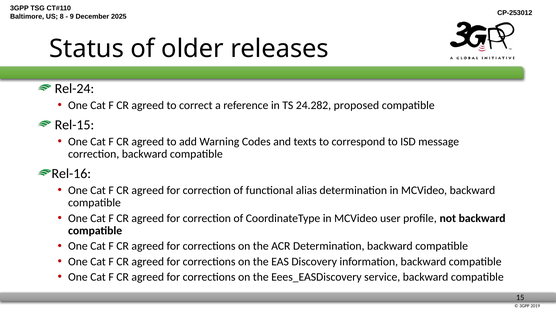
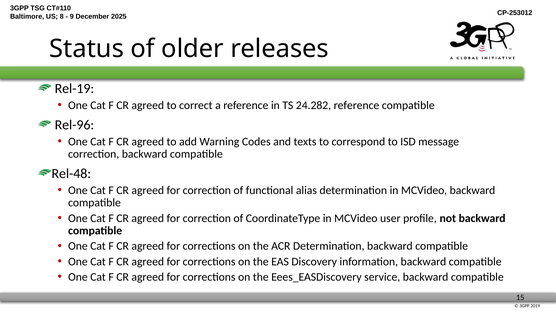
Rel-24: Rel-24 -> Rel-19 (74, 89)
24.282 proposed: proposed -> reference (356, 105)
Rel-15: Rel-15 -> Rel-96 (74, 125)
Rel-16: Rel-16 -> Rel-48 (71, 173)
